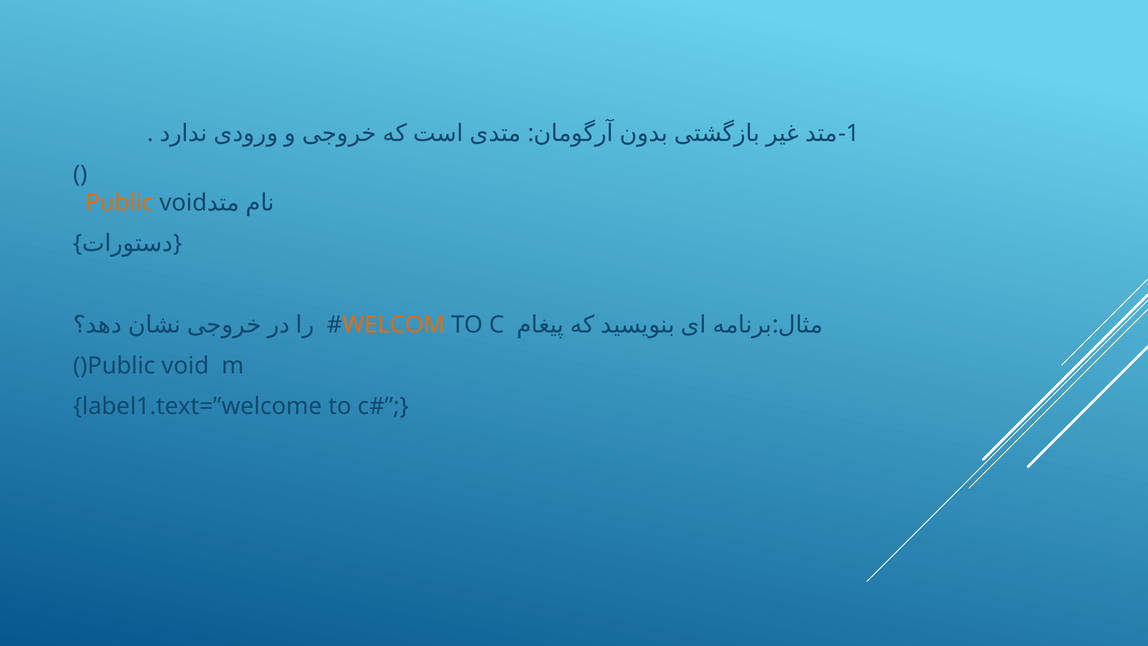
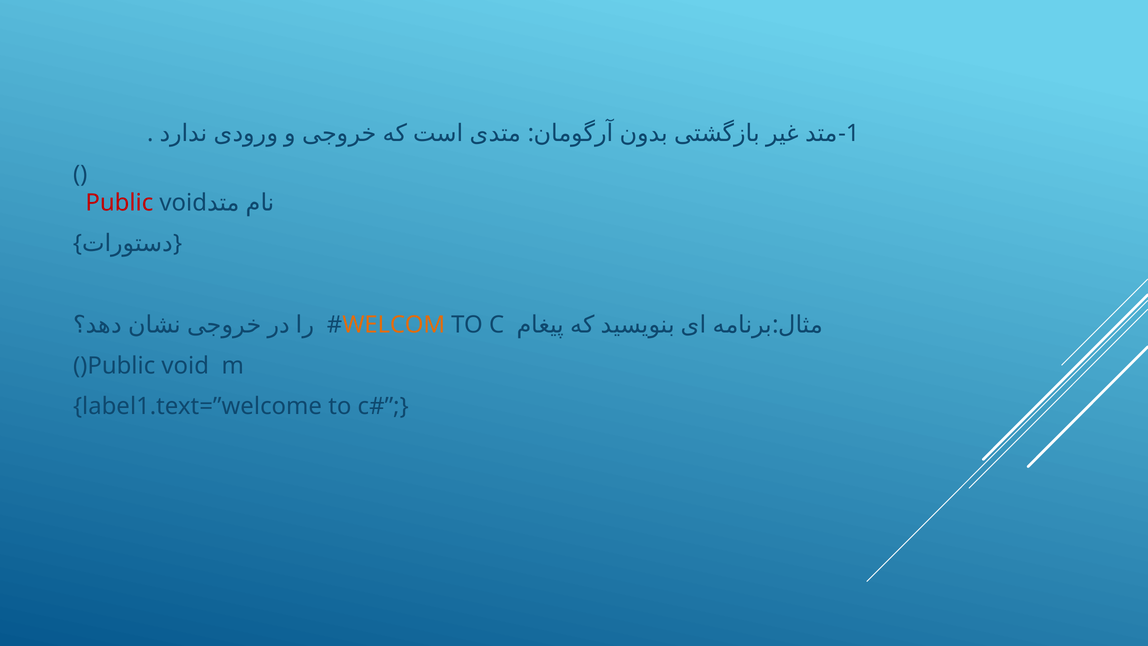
Public colour: orange -> red (119, 203)
